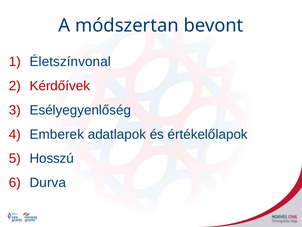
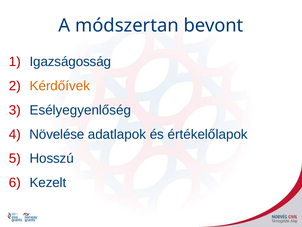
Életszínvonal: Életszínvonal -> Igazságosság (70, 62)
Kérdőívek colour: red -> orange (60, 86)
Emberek: Emberek -> Növelése (57, 134)
Durva: Durva -> Kezelt (48, 182)
